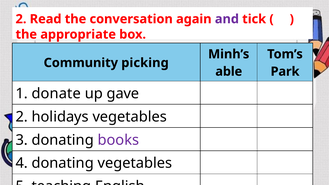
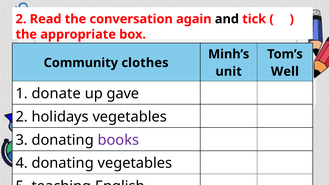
and colour: purple -> black (227, 19)
picking: picking -> clothes (145, 63)
able: able -> unit (229, 72)
Park: Park -> Well (285, 72)
